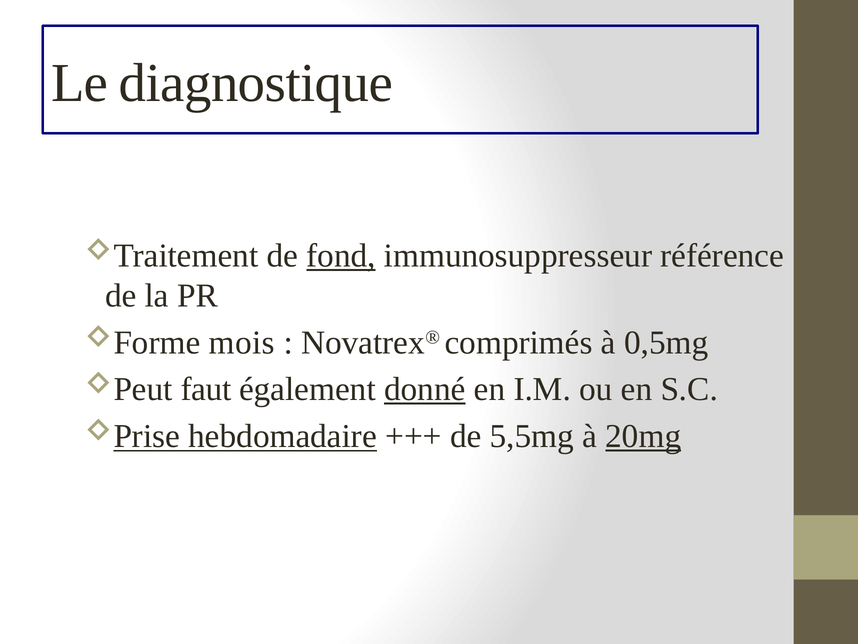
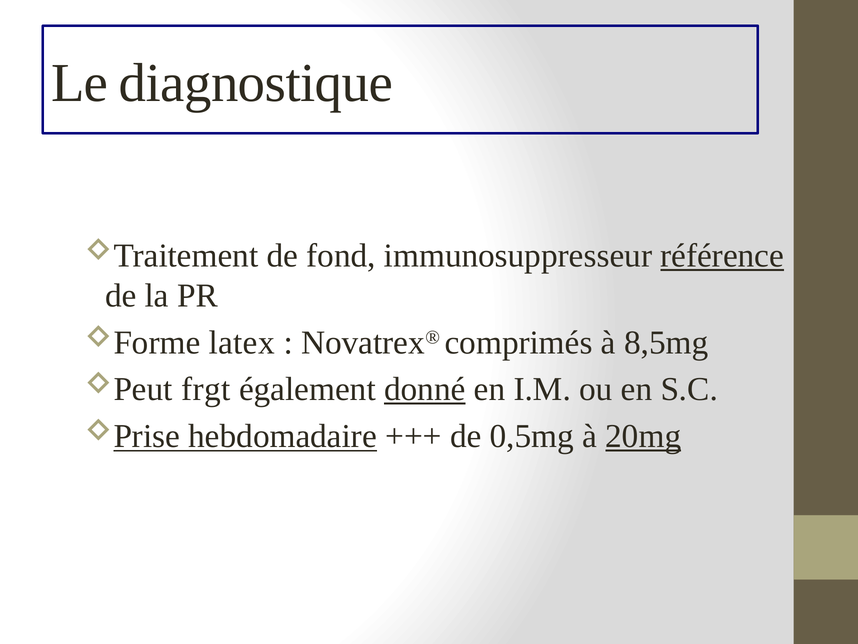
fond underline: present -> none (341, 255)
référence underline: none -> present (722, 255)
mois: mois -> latex (242, 342)
0,5mg: 0,5mg -> 8,5mg (666, 342)
faut: faut -> frgt (206, 389)
5,5mg: 5,5mg -> 0,5mg (532, 436)
